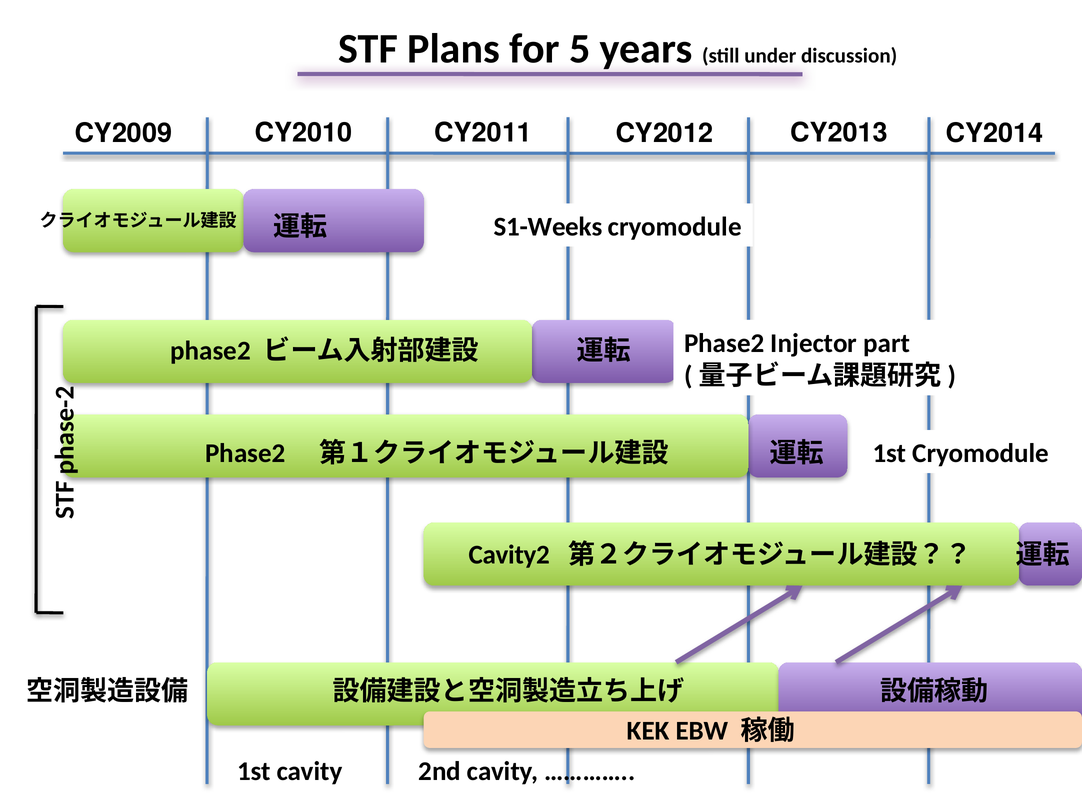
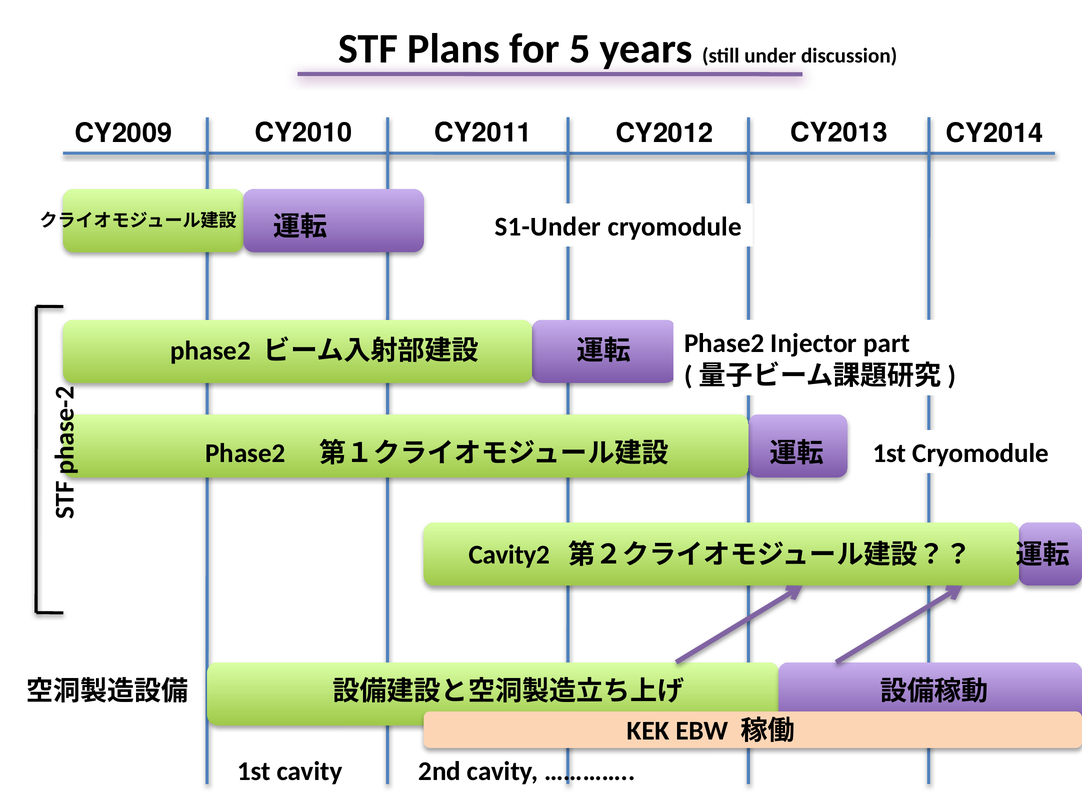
S1-Weeks: S1-Weeks -> S1-Under (548, 227)
